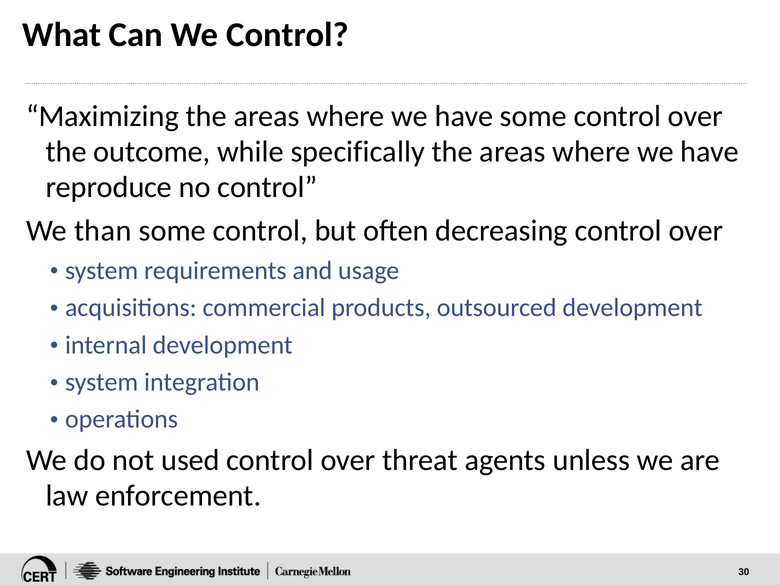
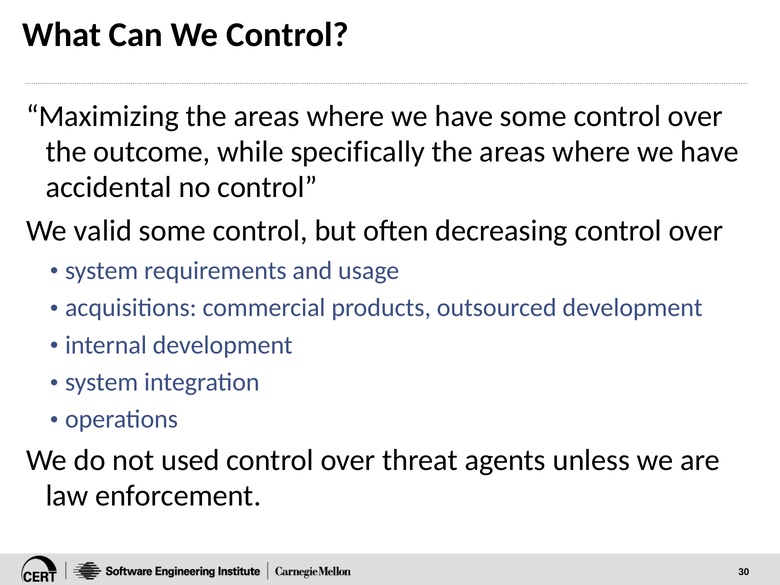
reproduce: reproduce -> accidental (109, 187)
than: than -> valid (103, 231)
